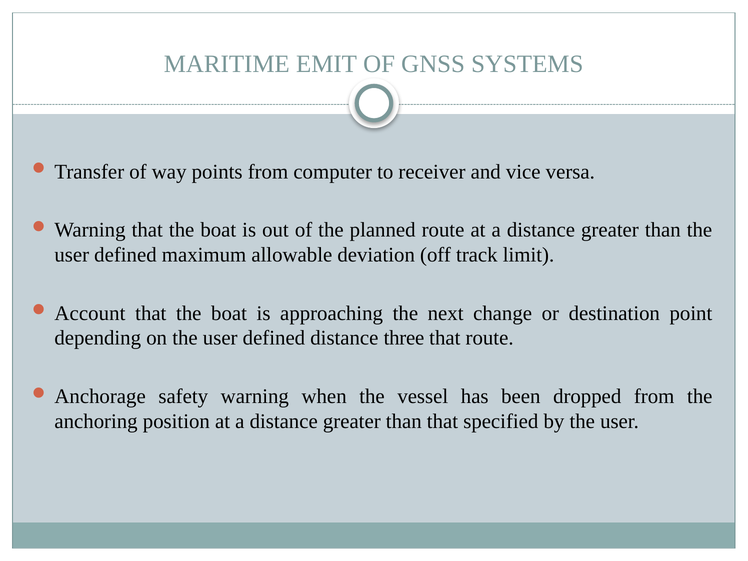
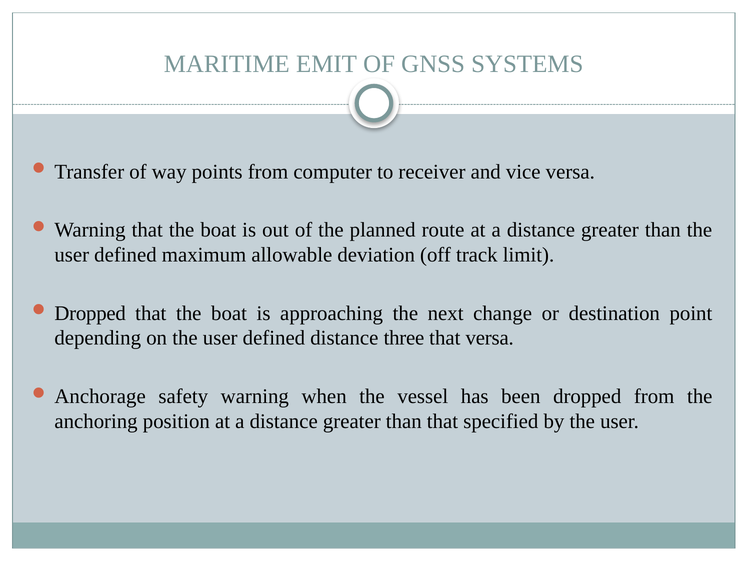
Account: Account -> Dropped (90, 313)
that route: route -> versa (490, 338)
